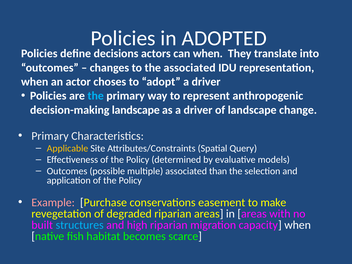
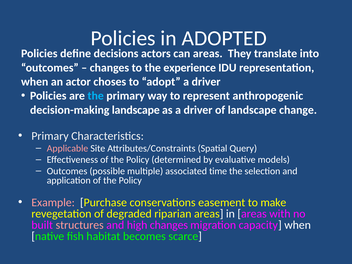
can when: when -> areas (208, 54)
the associated: associated -> experience (190, 68)
Applicable colour: yellow -> pink (68, 148)
than: than -> time (218, 171)
structures colour: light blue -> pink (80, 225)
high riparian: riparian -> changes (169, 225)
